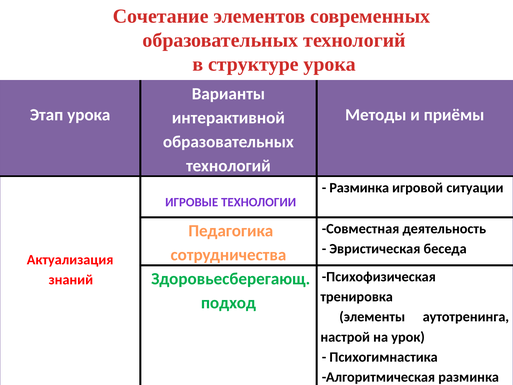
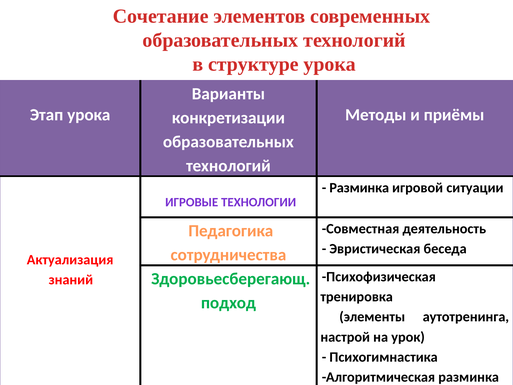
интерактивной: интерактивной -> конкретизации (228, 118)
